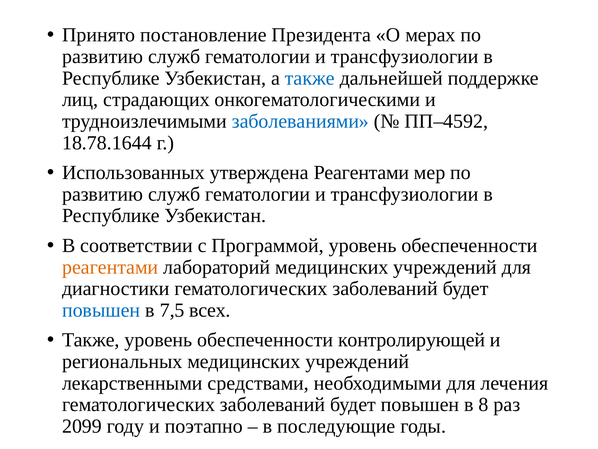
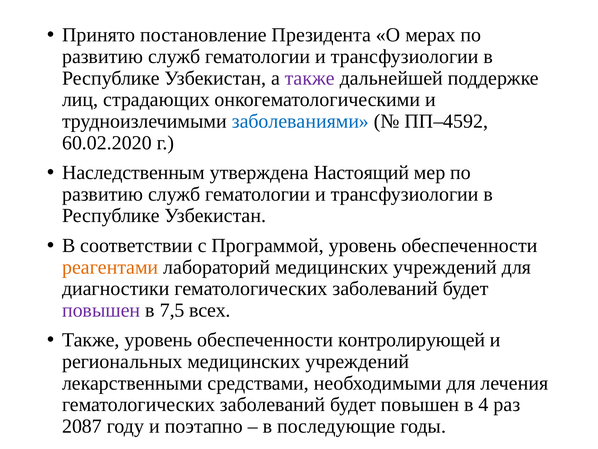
также colour: blue -> purple (310, 78)
18.78.1644: 18.78.1644 -> 60.02.2020 (107, 143)
Использованных: Использованных -> Наследственным (133, 172)
утверждена Реагентами: Реагентами -> Настоящий (361, 172)
повышен colour: blue -> purple (101, 310)
8: 8 -> 4 (484, 404)
2099: 2099 -> 2087 (82, 426)
